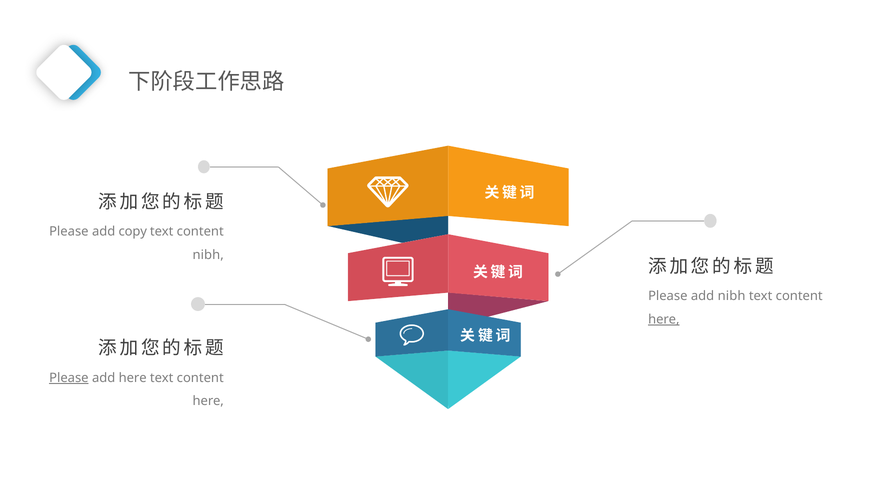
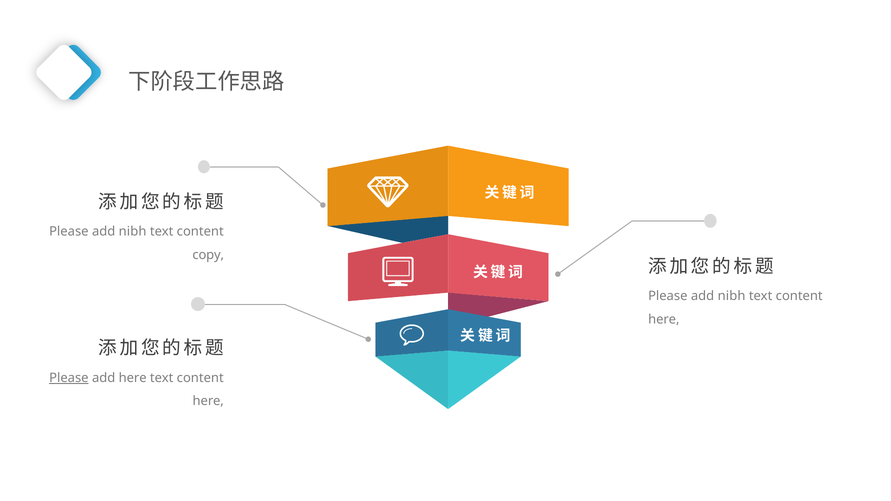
copy: copy -> nibh (133, 232)
nibh: nibh -> copy (208, 255)
here underline: present -> none (664, 319)
